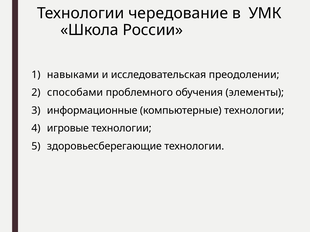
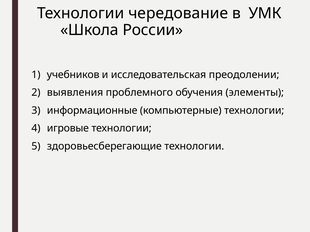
навыками: навыками -> учебников (73, 75)
способами: способами -> выявления (75, 93)
